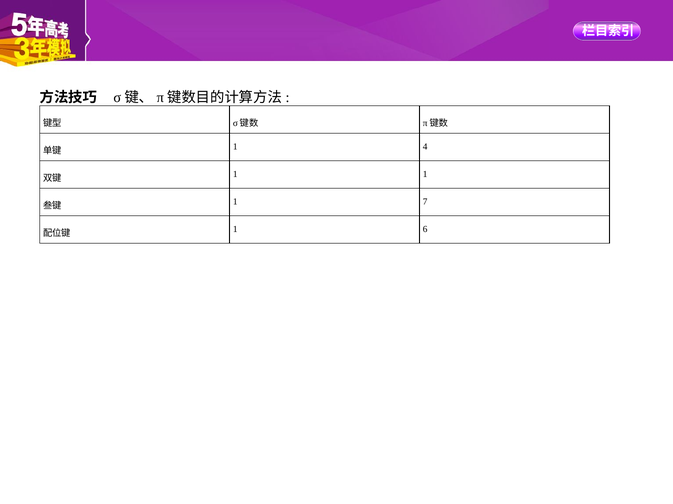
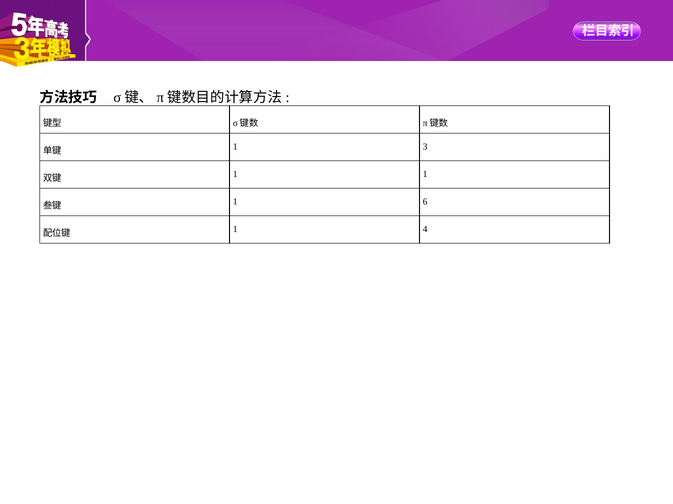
4: 4 -> 3 (425, 147)
7: 7 -> 6 (425, 202)
6: 6 -> 4 (425, 229)
